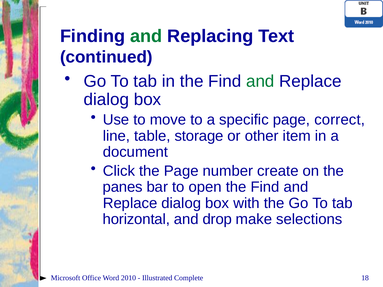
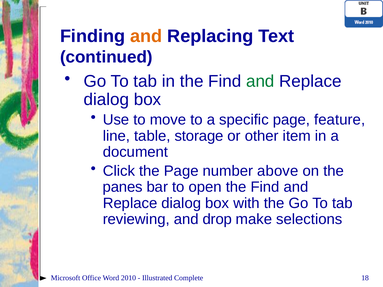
and colour: green -> orange (146, 36)
correct: correct -> feature (340, 120)
create: create -> above (278, 171)
horizontal: horizontal -> reviewing (136, 219)
